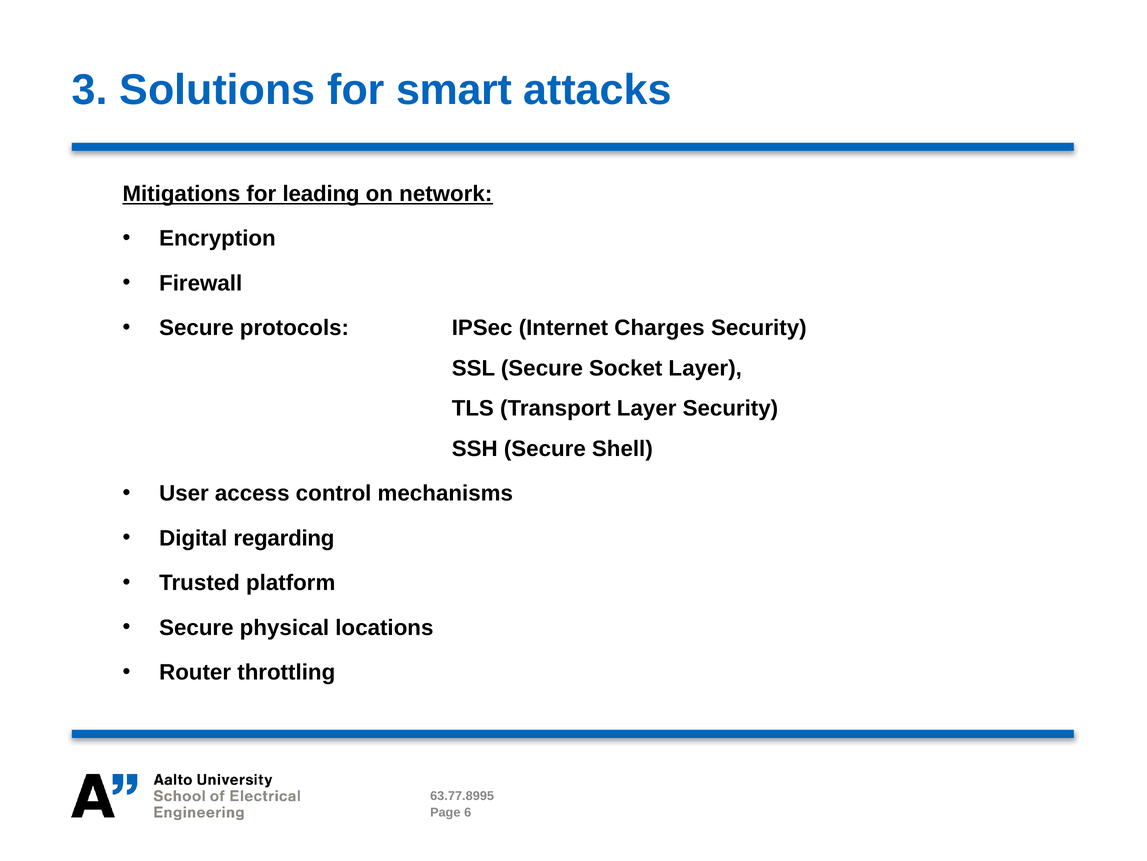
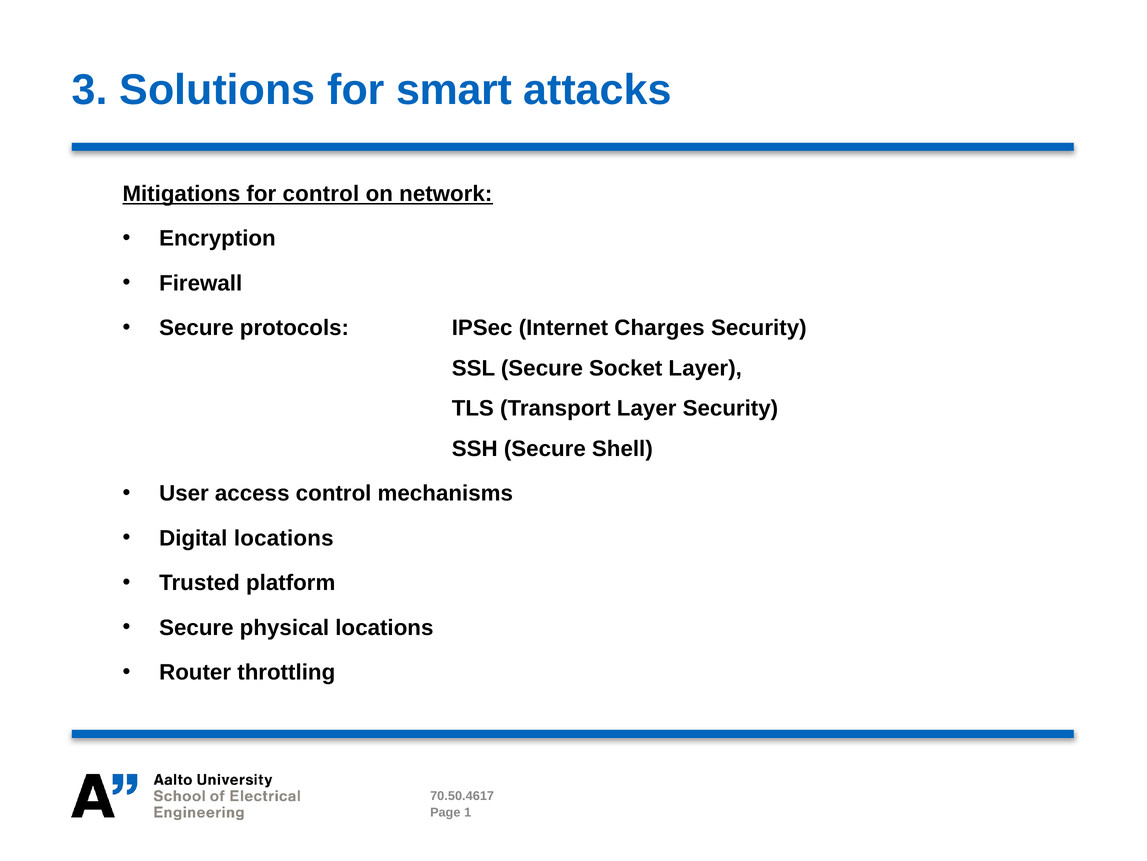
for leading: leading -> control (321, 194)
Digital regarding: regarding -> locations (284, 538)
63.77.8995: 63.77.8995 -> 70.50.4617 (462, 795)
6: 6 -> 1 (468, 812)
